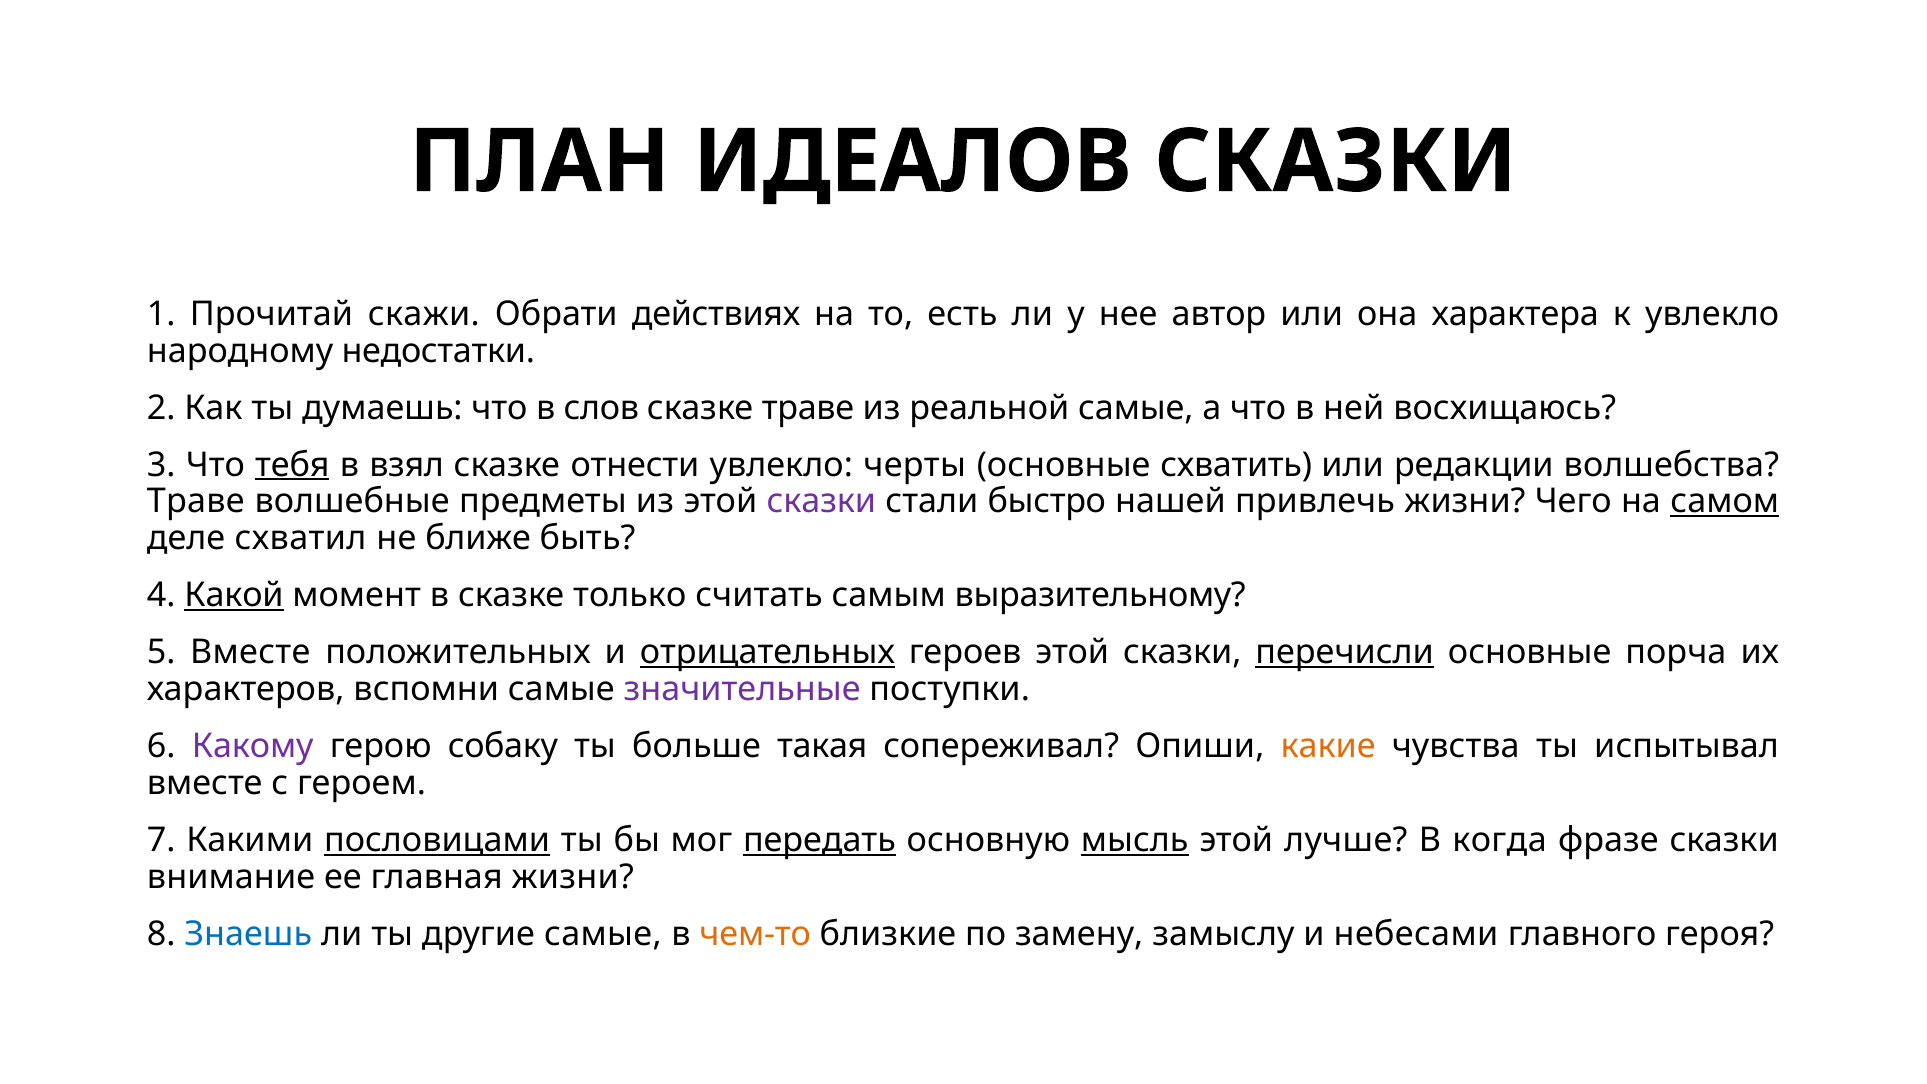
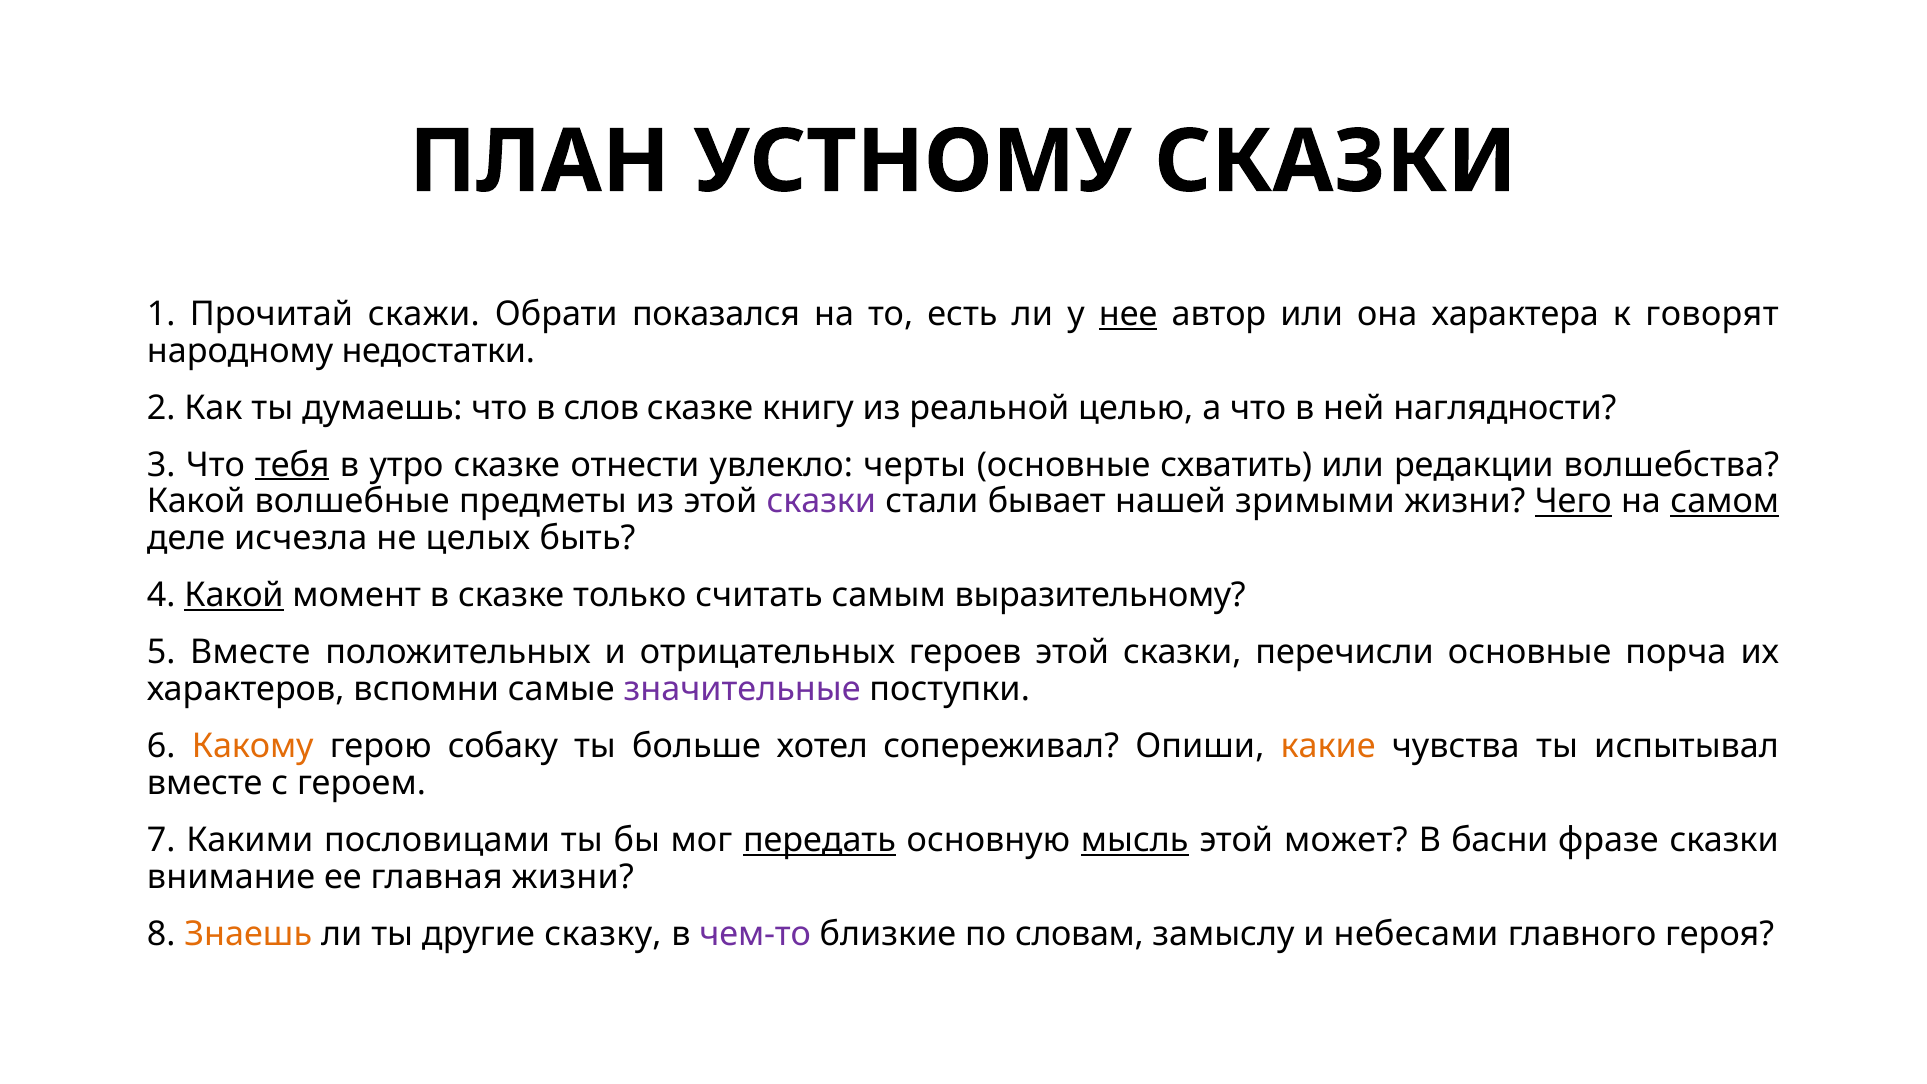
ИДЕАЛОВ: ИДЕАЛОВ -> УСТНОМУ (912, 162)
действиях: действиях -> показался (716, 314)
нее underline: none -> present (1128, 314)
к увлекло: увлекло -> говорят (1712, 314)
сказке траве: траве -> книгу (808, 408)
реальной самые: самые -> целью (1136, 408)
восхищаюсь: восхищаюсь -> наглядности (1505, 408)
взял: взял -> утро (406, 465)
Траве: Траве -> Какой (196, 502)
быстро: быстро -> бывает (1047, 502)
привлечь: привлечь -> зримыми (1315, 502)
Чего underline: none -> present (1573, 502)
схватил: схватил -> исчезла (301, 538)
ближе: ближе -> целых (478, 538)
отрицательных underline: present -> none (767, 652)
перечисли underline: present -> none (1345, 652)
Какому colour: purple -> orange (253, 746)
такая: такая -> хотел (822, 746)
пословицами underline: present -> none (437, 840)
лучше: лучше -> может (1346, 840)
когда: когда -> басни (1500, 840)
Знаешь colour: blue -> orange (248, 934)
другие самые: самые -> сказку (603, 934)
чем-то colour: orange -> purple (755, 934)
замену: замену -> словам (1079, 934)
